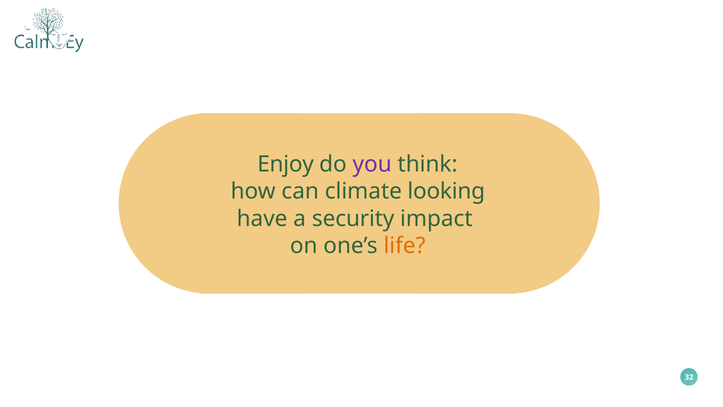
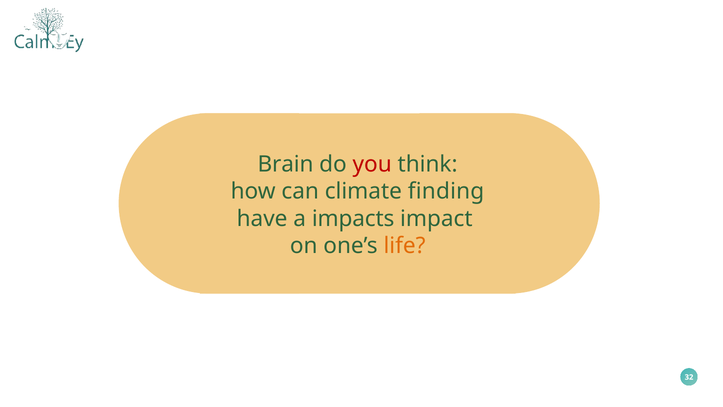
Enjoy: Enjoy -> Brain (286, 164)
you colour: purple -> red (372, 164)
looking: looking -> finding (446, 191)
security: security -> impacts (353, 218)
